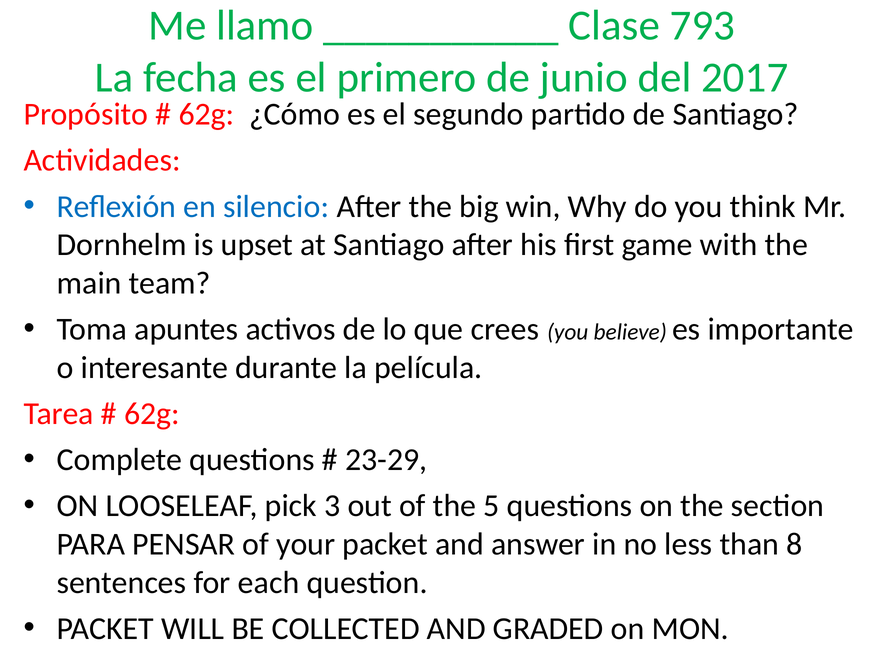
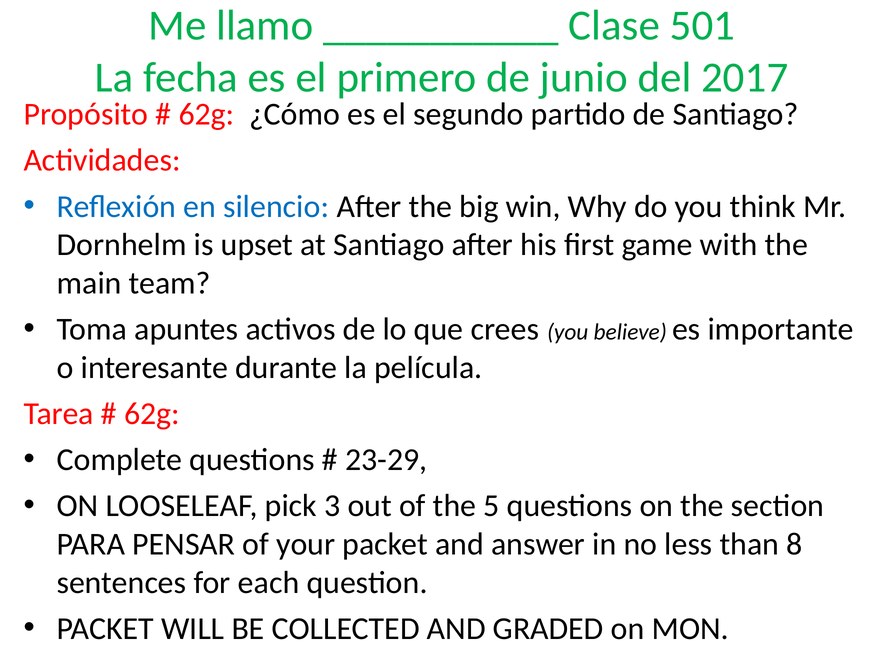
793: 793 -> 501 (702, 26)
